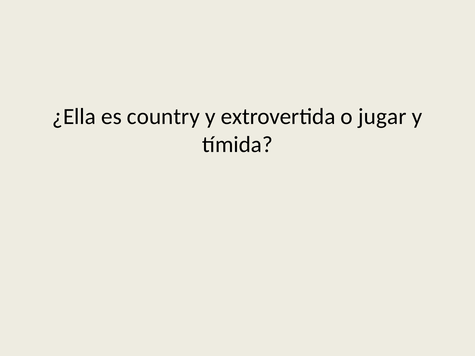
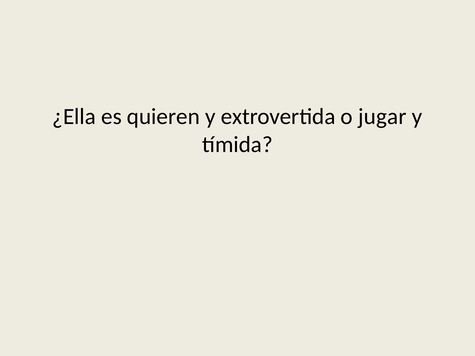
country: country -> quieren (163, 117)
